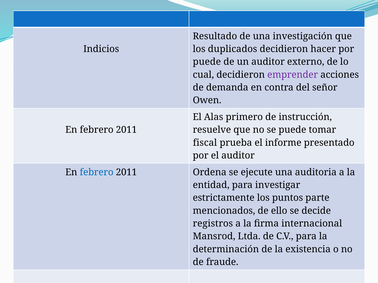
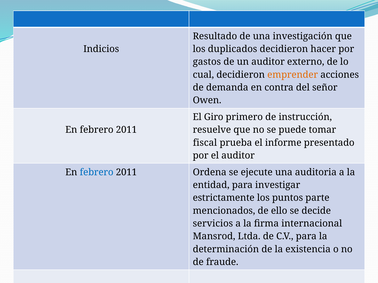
puede: puede -> gastos (207, 62)
emprender colour: purple -> orange (293, 75)
Alas: Alas -> Giro (214, 117)
registros: registros -> servicios (213, 224)
